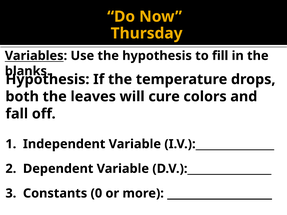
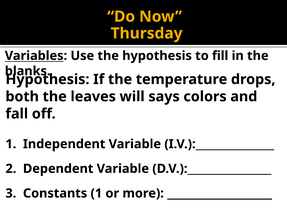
cure: cure -> says (164, 97)
Constants 0: 0 -> 1 (96, 194)
